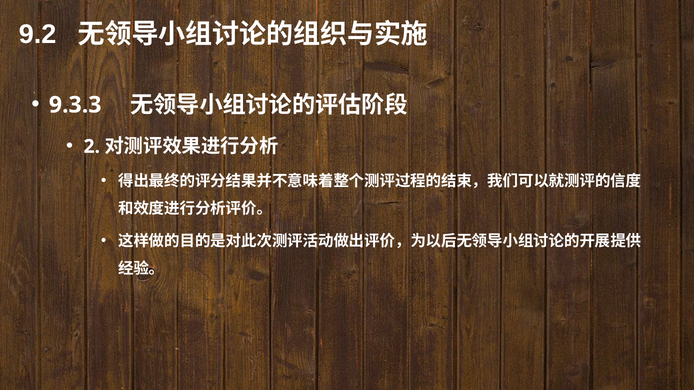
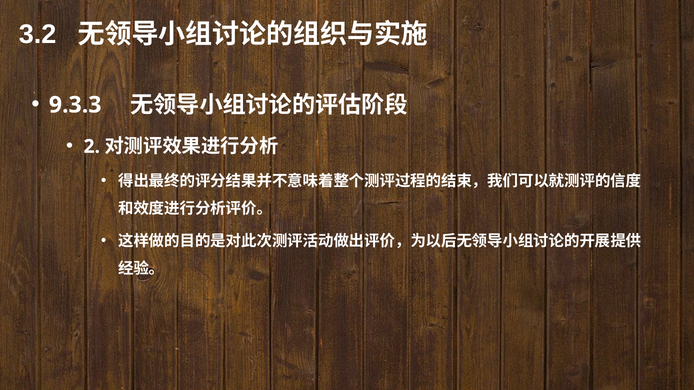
9.2: 9.2 -> 3.2 (38, 34)
